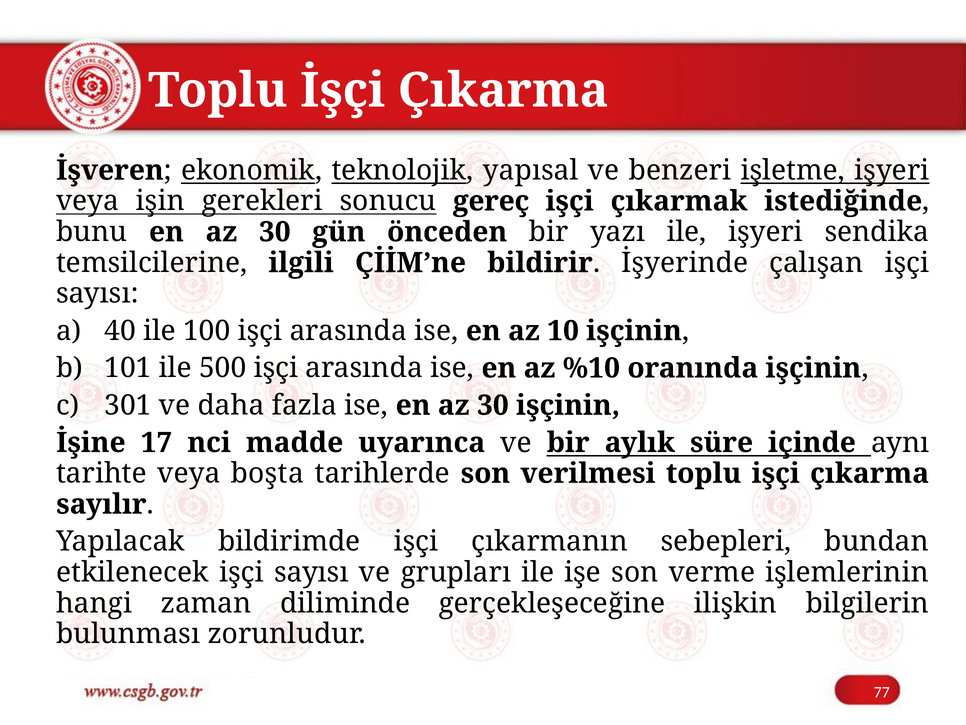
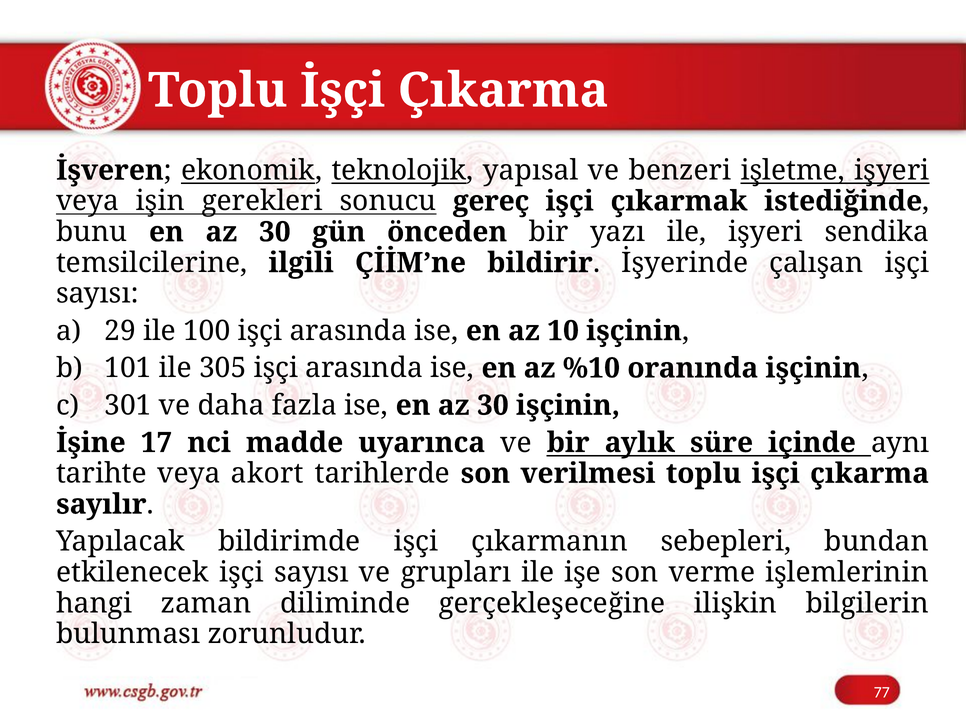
40: 40 -> 29 (120, 331)
500: 500 -> 305 (223, 368)
boşta: boşta -> akort (267, 473)
